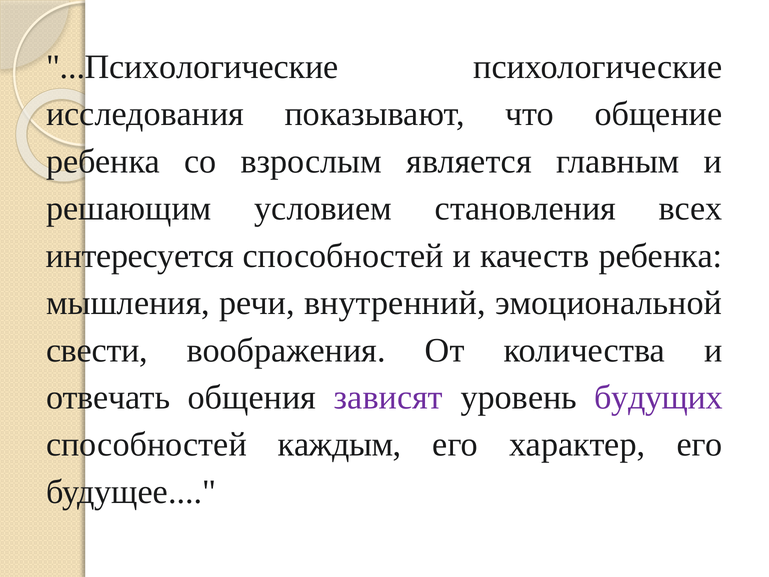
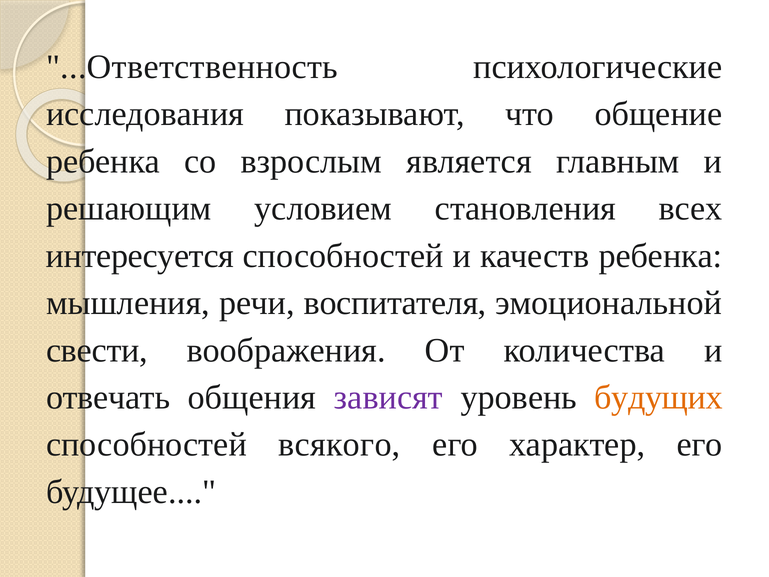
...Психологические: ...Психологические -> ...Ответственность (192, 67)
внутренний: внутренний -> воспитателя (395, 303)
будущих colour: purple -> orange (659, 397)
каждым: каждым -> всякого (339, 444)
